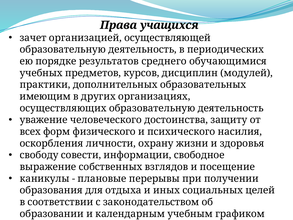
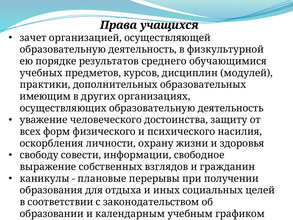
периодических: периодических -> физкультурной (225, 49)
посещение: посещение -> гражданин (227, 167)
